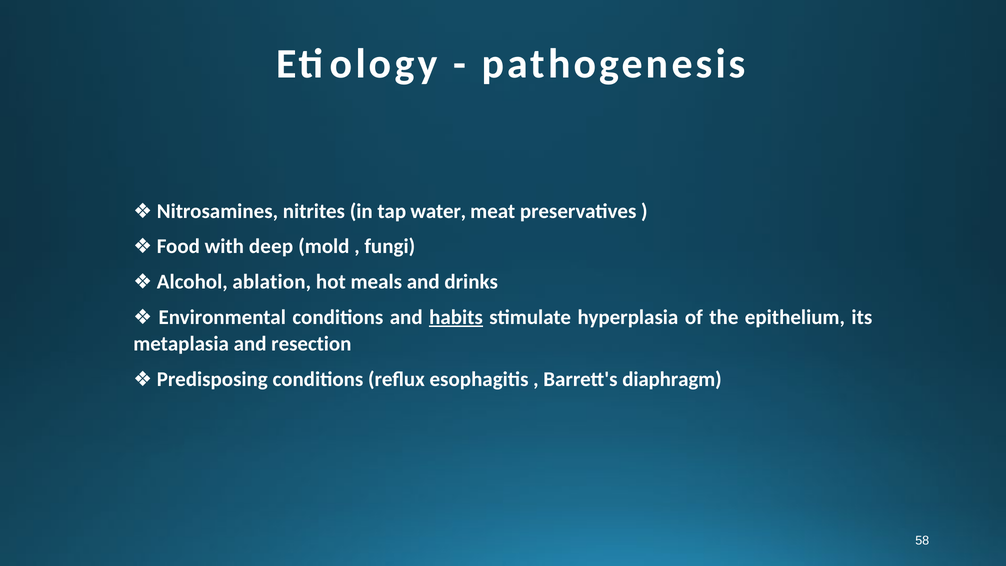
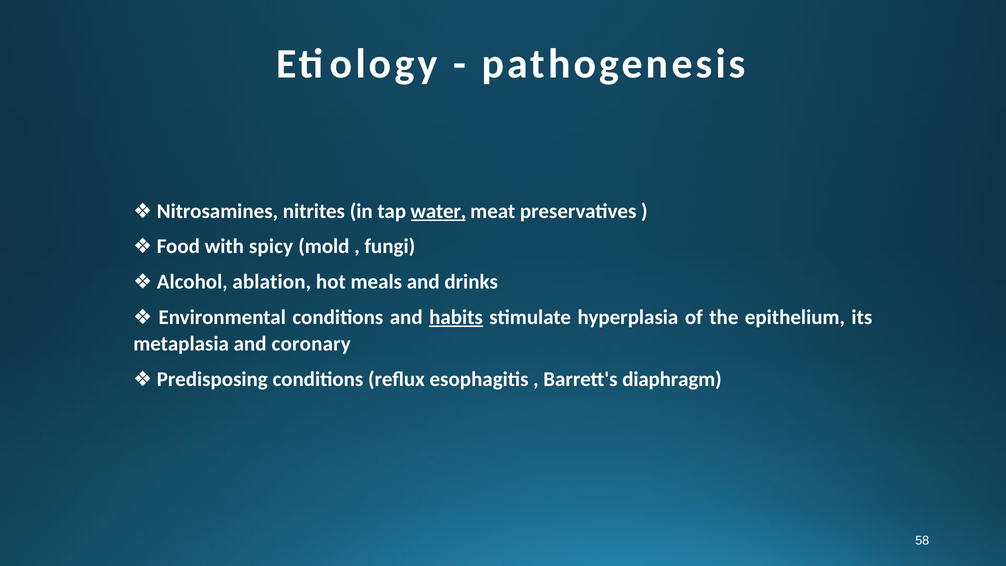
water underline: none -> present (438, 211)
deep: deep -> spicy (271, 246)
resection: resection -> coronary (311, 344)
